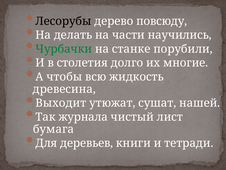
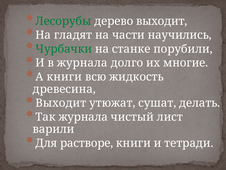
Лесорубы colour: black -> green (63, 21)
дерево повсюду: повсюду -> выходит (162, 21)
делать: делать -> гладят (73, 35)
в столетия: столетия -> журнала (82, 63)
А чтобы: чтобы -> книги (64, 77)
нашей: нашей -> делать (200, 103)
бумага: бумага -> варили (54, 129)
деревьев: деревьев -> растворе (87, 143)
